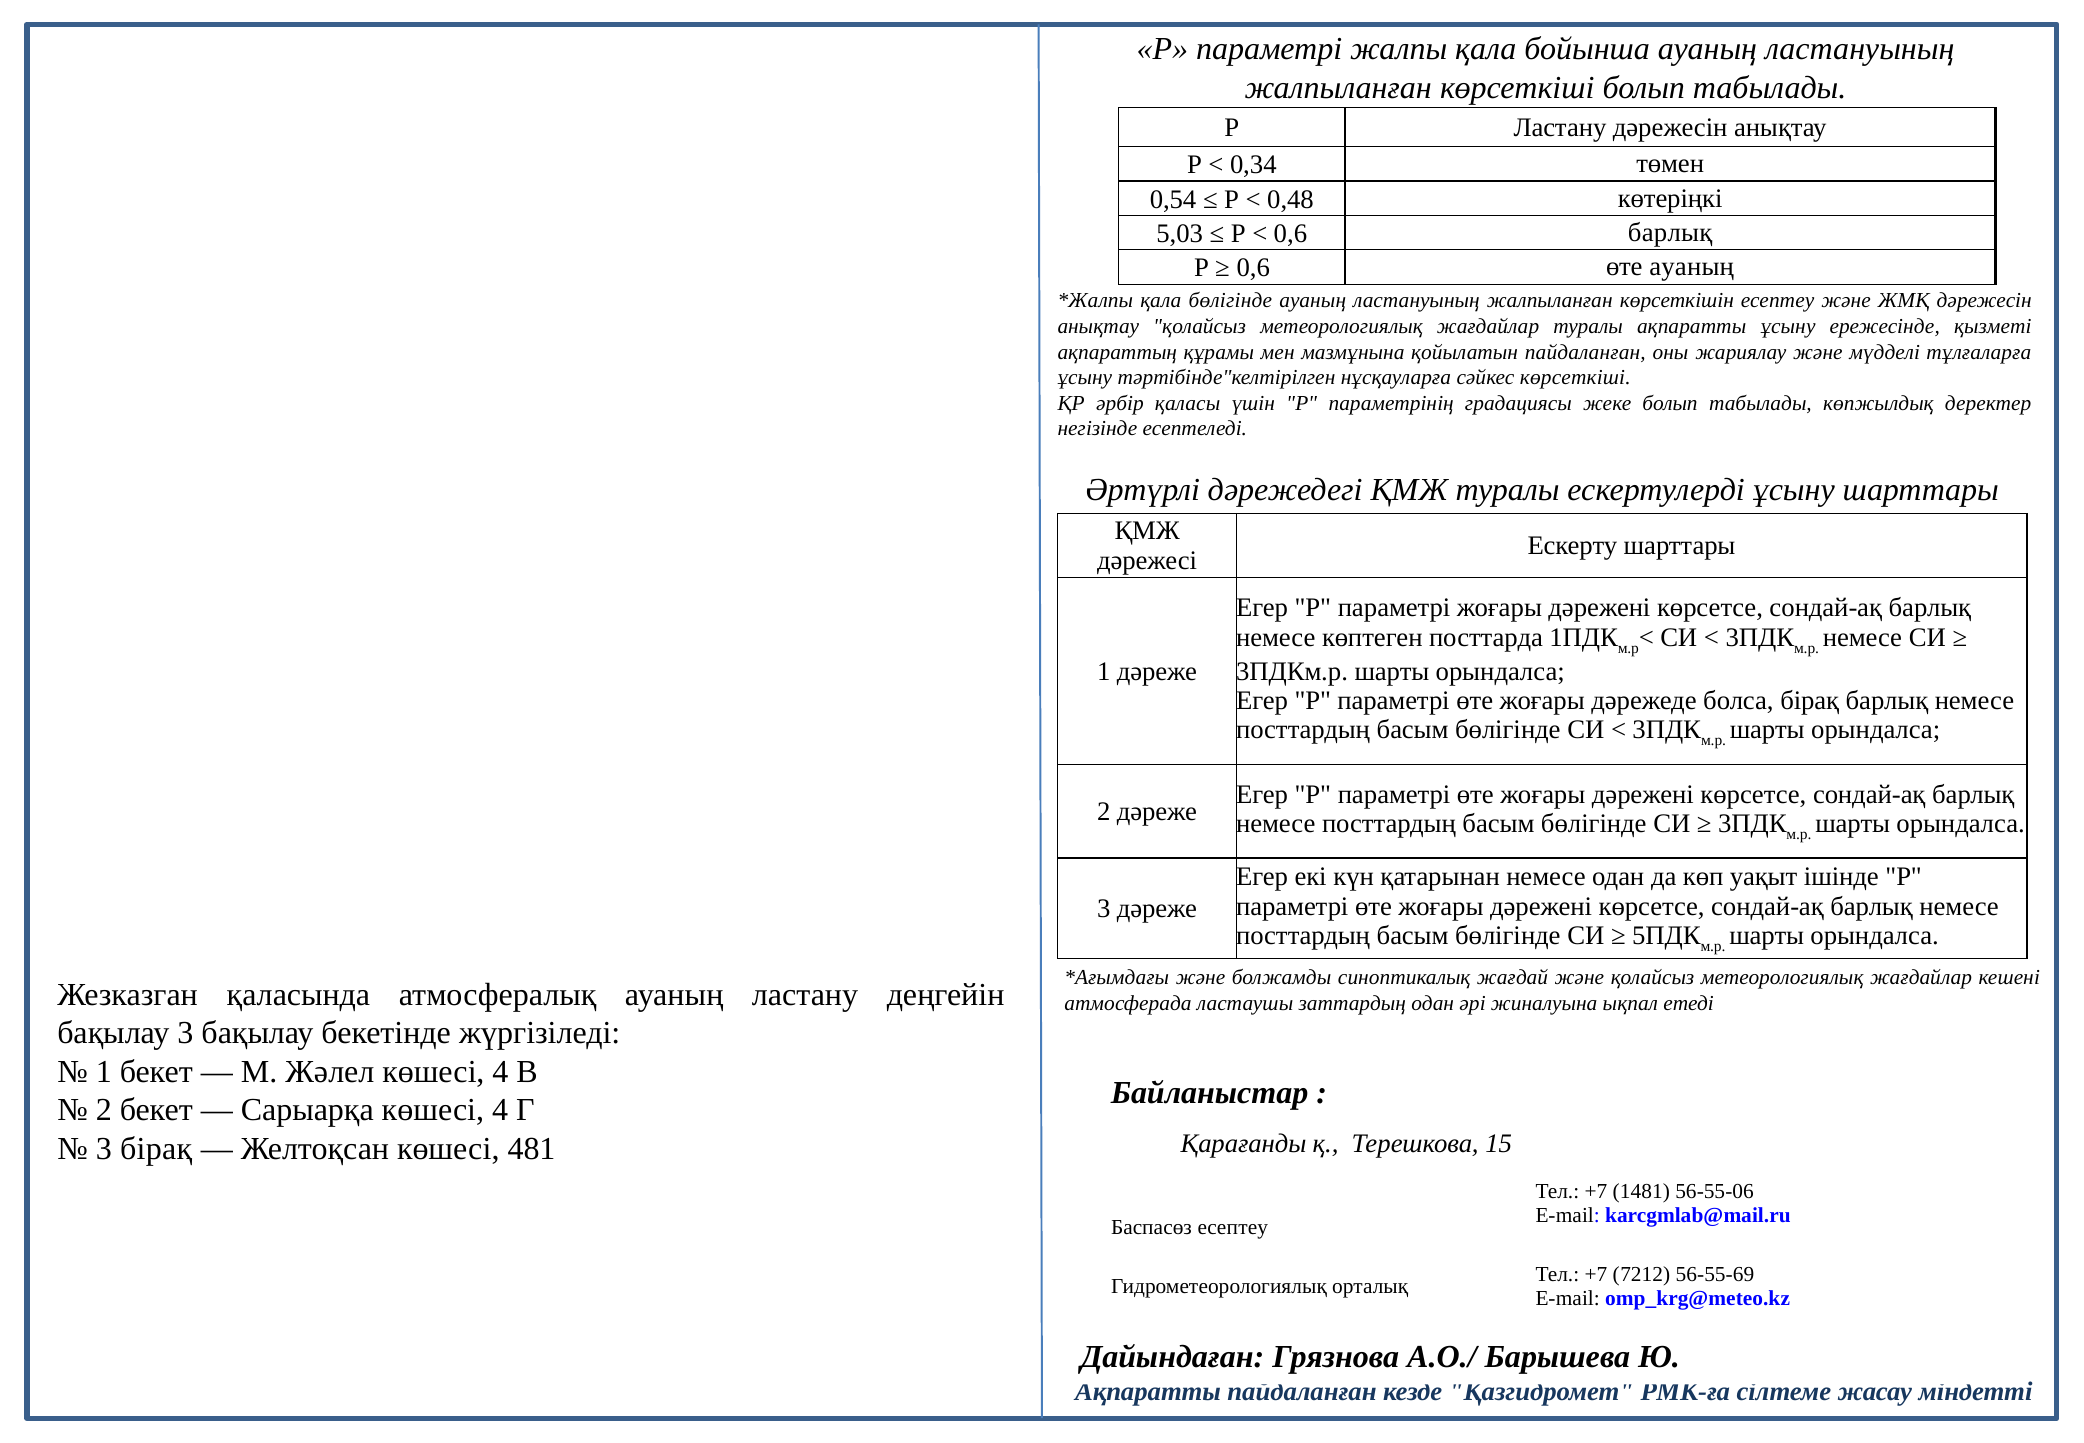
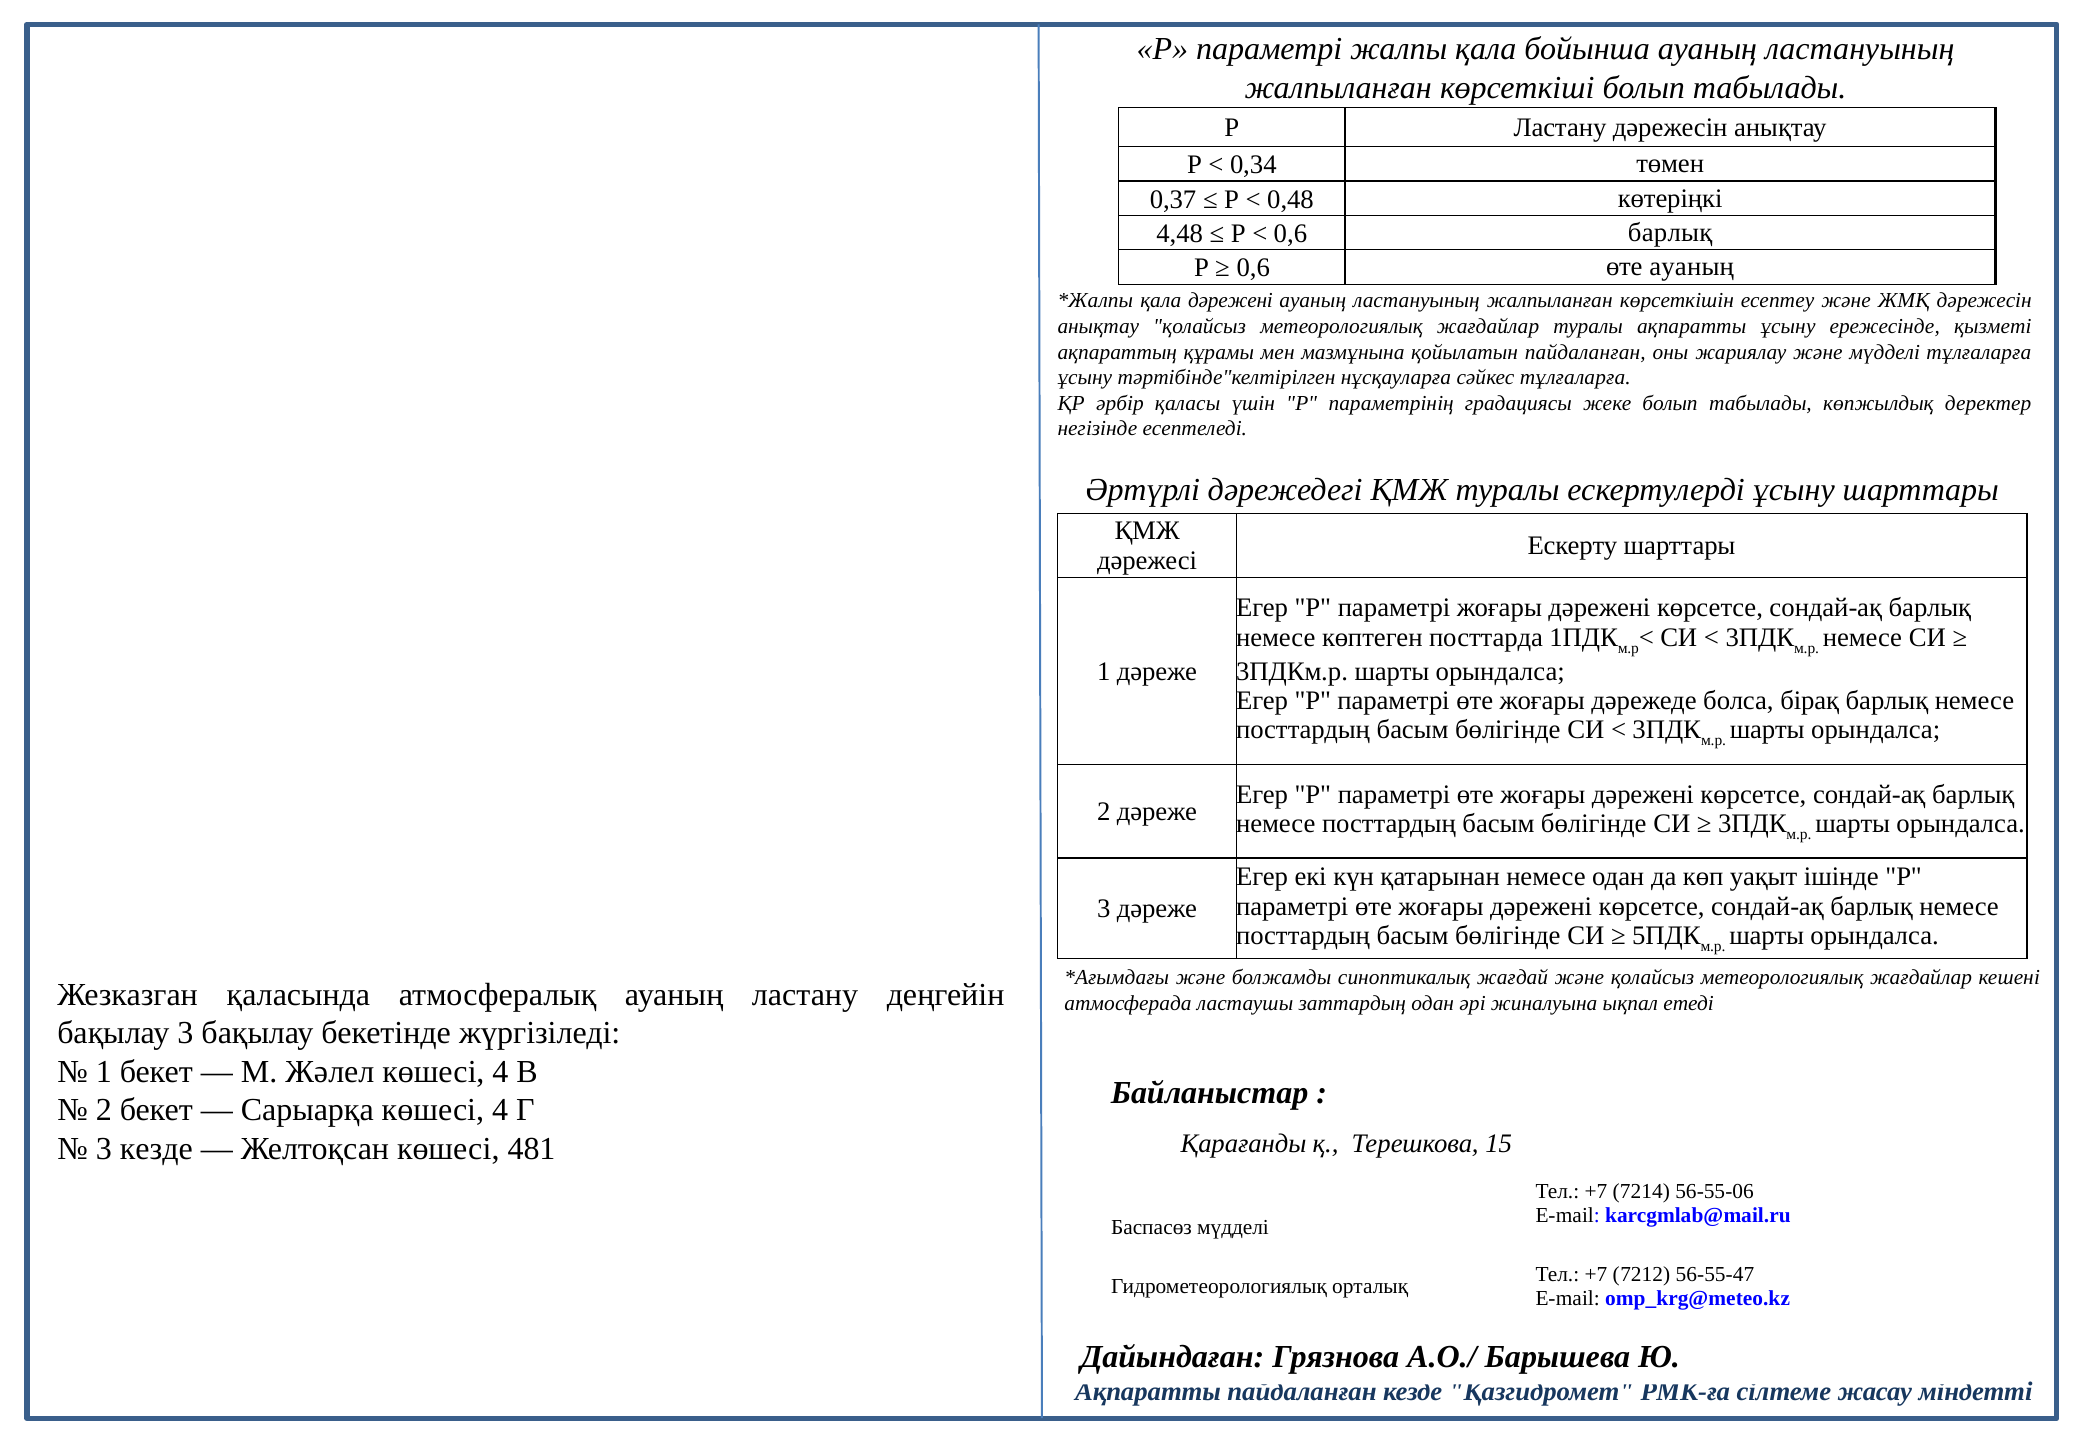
0,54: 0,54 -> 0,37 (1173, 199)
5,03: 5,03 -> 4,48 (1180, 234)
қала бөлігінде: бөлігінде -> дәрежені (1231, 301)
сәйкес көрсеткіші: көрсеткіші -> тұлғаларға (1575, 378)
3 бірақ: бірақ -> кезде (156, 1148)
1481: 1481 -> 7214 (1641, 1191)
Баспасөз есептеу: есептеу -> мүдделі (1233, 1227)
56-55-69: 56-55-69 -> 56-55-47 (1715, 1274)
